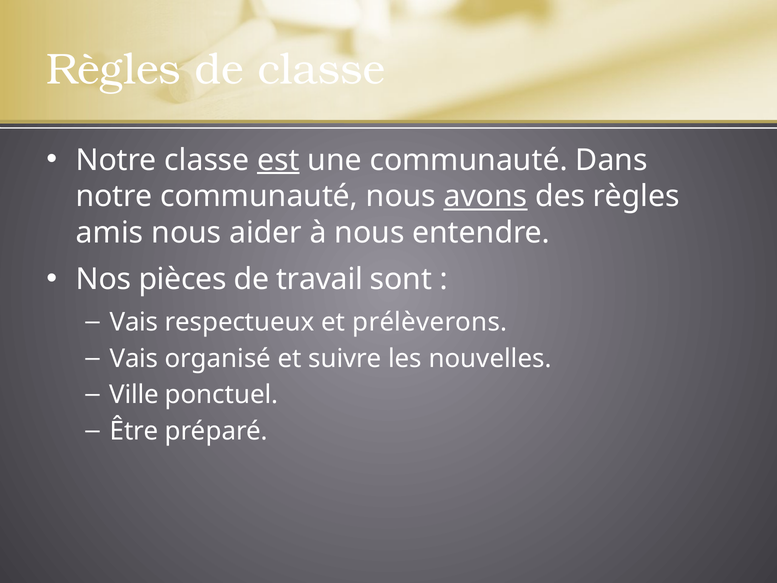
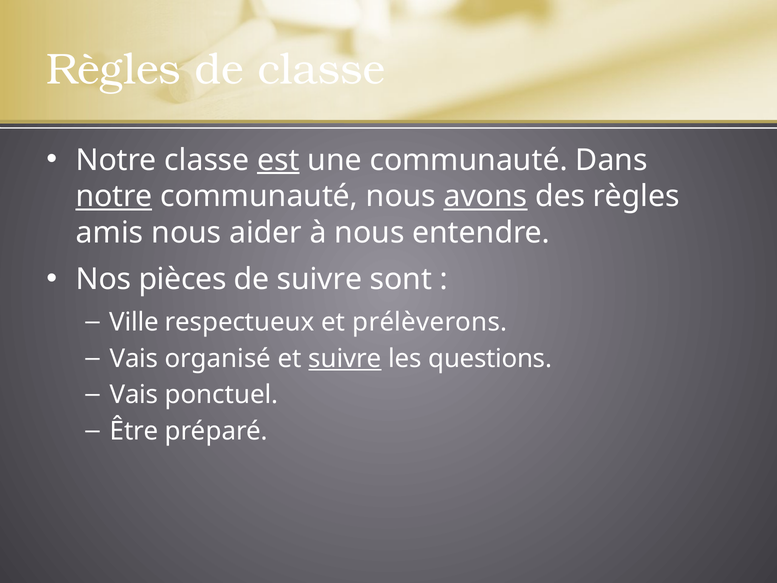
notre underline: none -> present (114, 196)
de travail: travail -> suivre (320, 279)
Vais: Vais -> Ville (134, 322)
suivre underline: none -> present (345, 358)
nouvelles: nouvelles -> questions (490, 358)
Ville: Ville -> Vais (134, 395)
